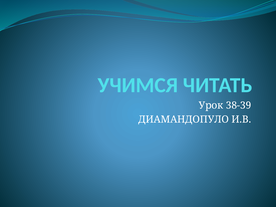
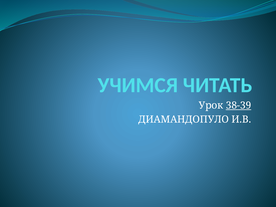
38-39 underline: none -> present (239, 105)
